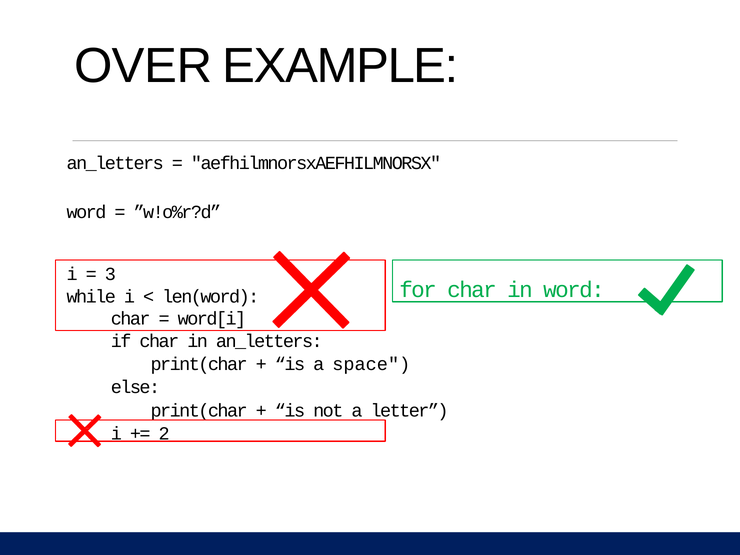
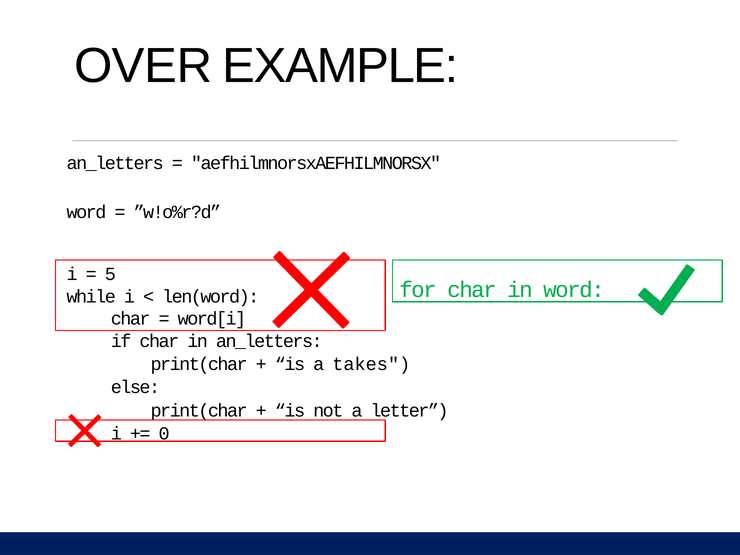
3: 3 -> 5 (110, 274)
space: space -> takes (371, 364)
2: 2 -> 0 (164, 434)
